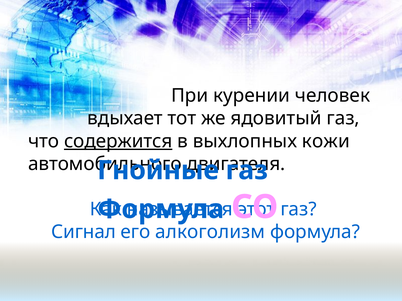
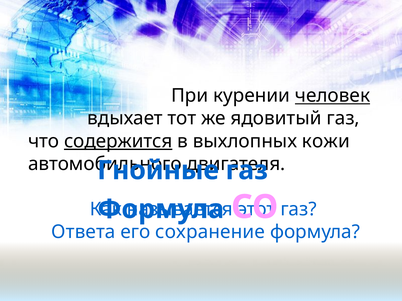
человек underline: none -> present (333, 96)
Сигнал: Сигнал -> Ответа (83, 232)
алкоголизм: алкоголизм -> сохранение (210, 232)
